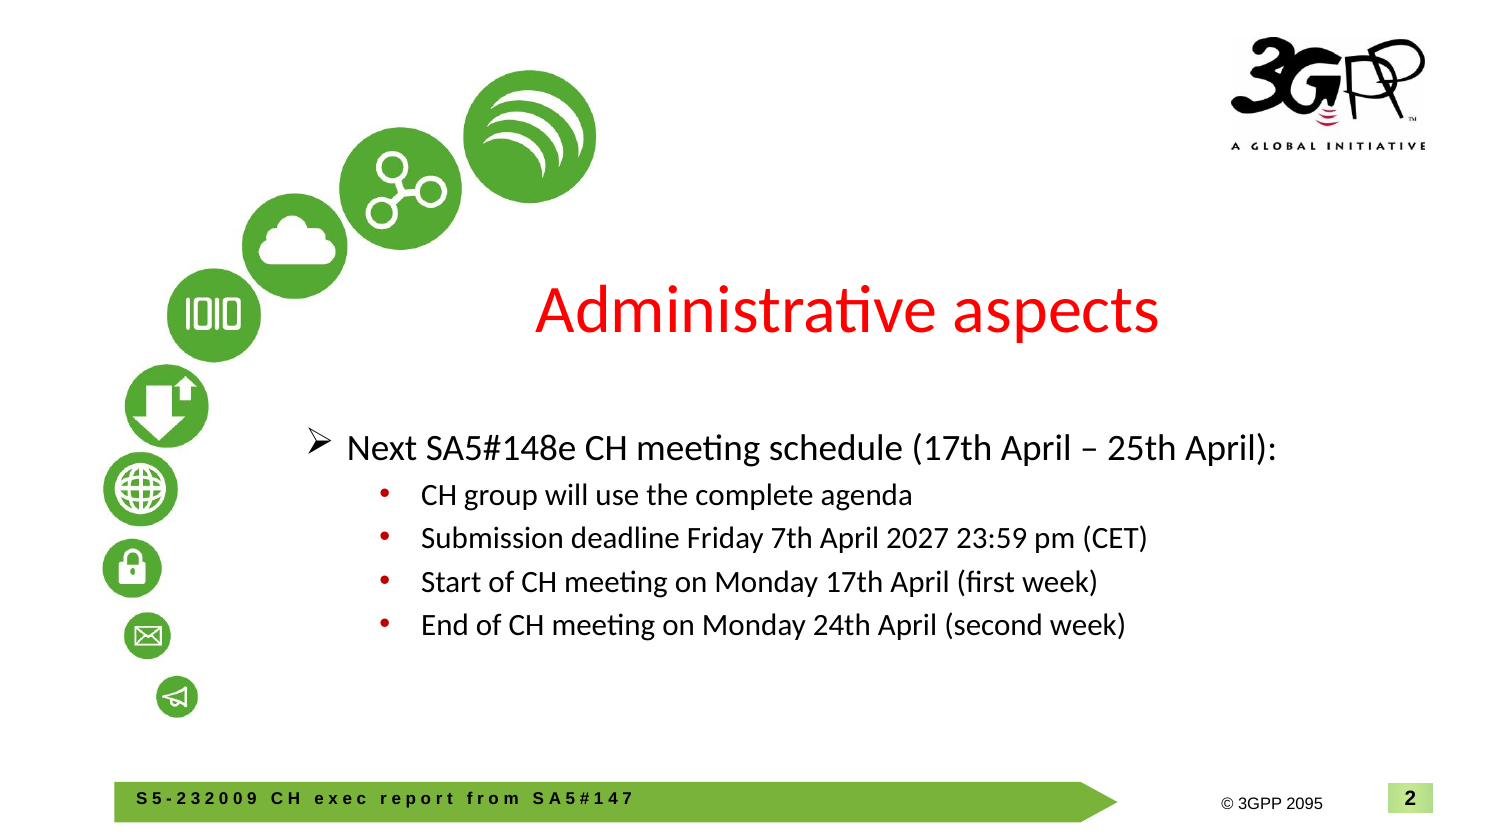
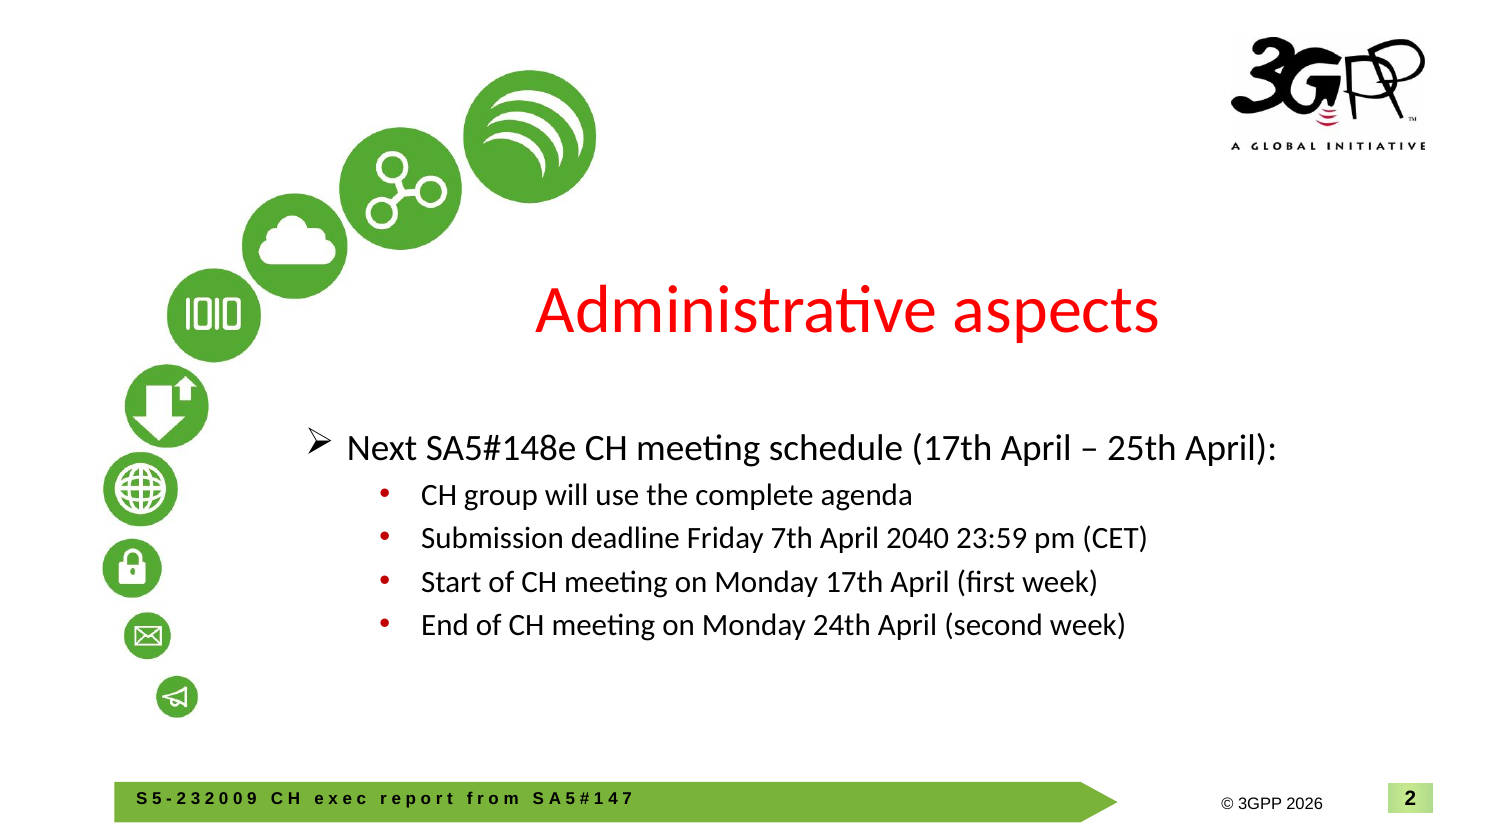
2027: 2027 -> 2040 (918, 539)
2095: 2095 -> 2026 (1305, 805)
